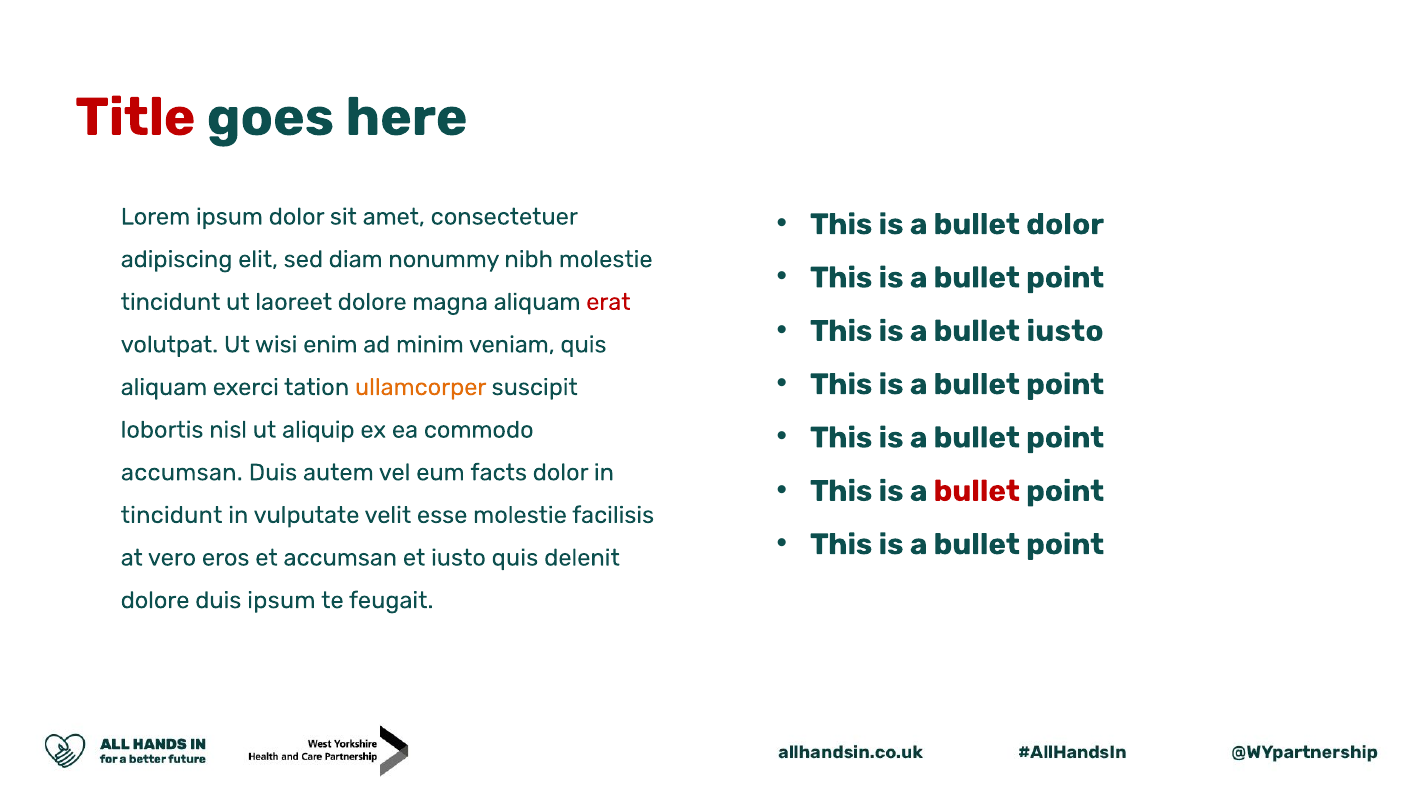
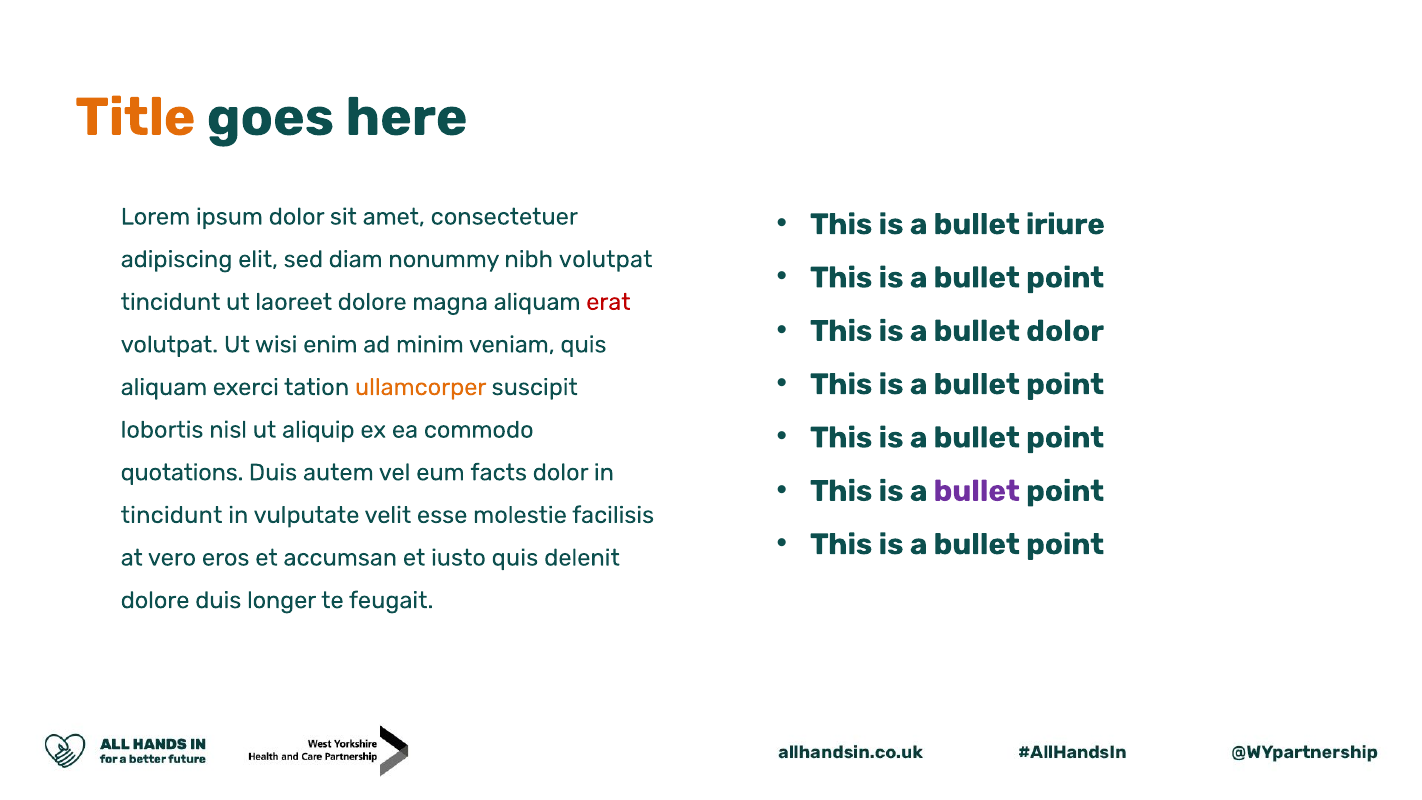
Title colour: red -> orange (135, 117)
bullet dolor: dolor -> iriure (1065, 224)
nibh molestie: molestie -> volutpat (606, 259)
bullet iusto: iusto -> dolor (1065, 331)
accumsan: accumsan -> quotations (182, 472)
bullet colour: red -> purple (977, 491)
duis ipsum: ipsum -> longer (282, 600)
